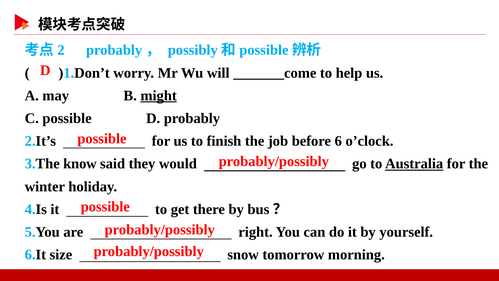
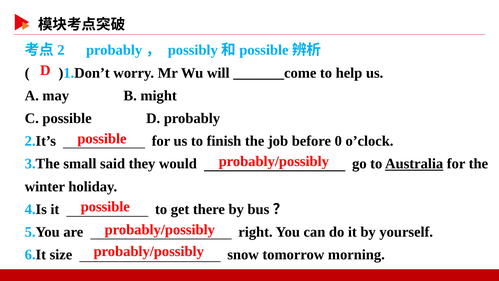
might underline: present -> none (159, 96)
6: 6 -> 0 (338, 141)
know: know -> small (80, 164)
